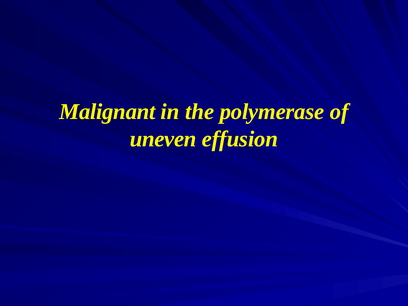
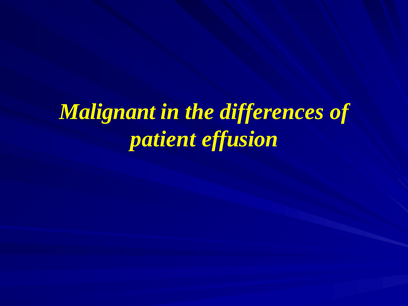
polymerase: polymerase -> differences (272, 112)
uneven: uneven -> patient (163, 139)
